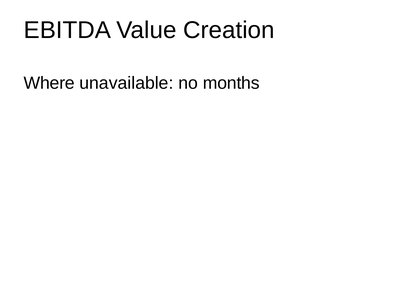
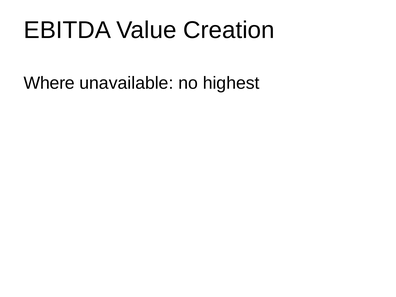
months: months -> highest (231, 83)
